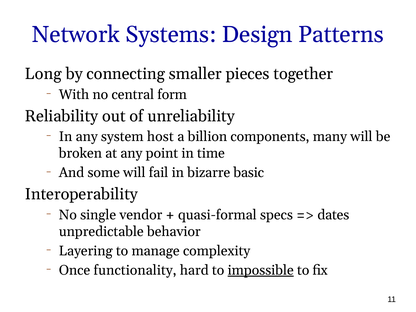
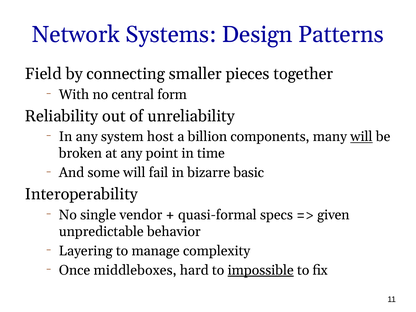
Long: Long -> Field (43, 74)
will underline: none -> present (361, 137)
dates: dates -> given (333, 215)
functionality: functionality -> middleboxes (135, 270)
